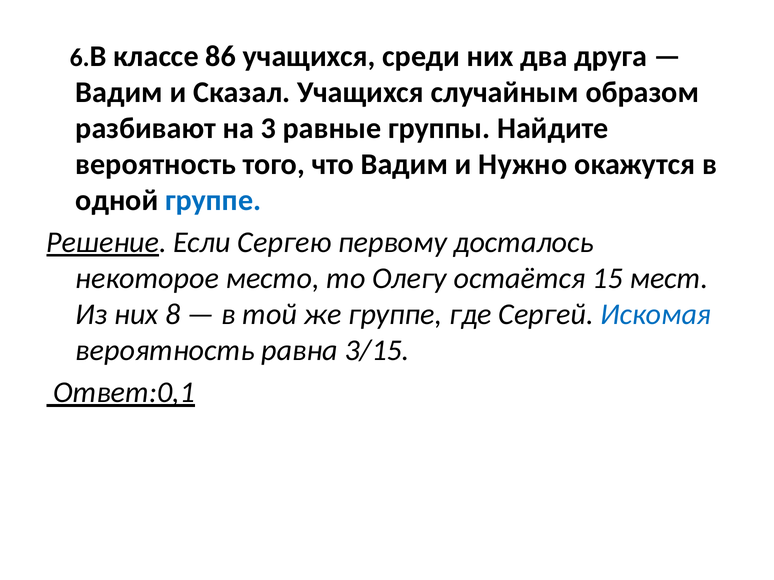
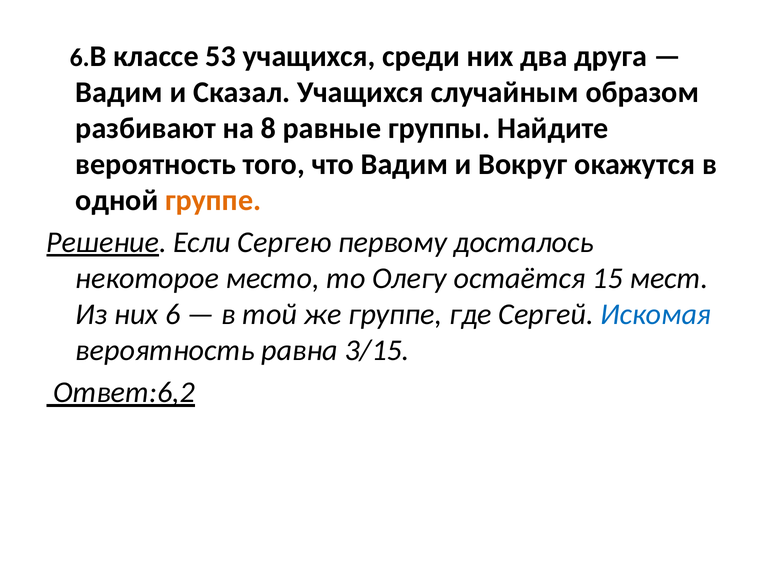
86: 86 -> 53 (221, 56)
3: 3 -> 8 (268, 128)
Нужно: Нужно -> Вокруг (523, 164)
группе colour: blue -> orange (213, 200)
них 8: 8 -> 6 (173, 315)
Ответ:0,1: Ответ:0,1 -> Ответ:6,2 (124, 393)
